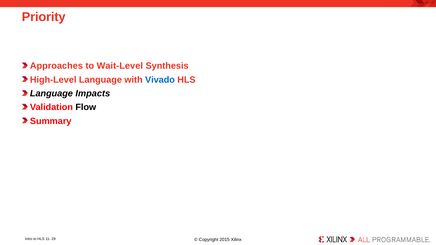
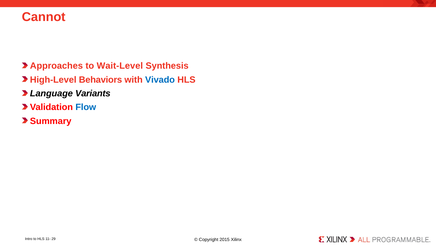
Priority: Priority -> Cannot (44, 17)
High-Level Language: Language -> Behaviors (101, 80)
Impacts: Impacts -> Variants (93, 94)
Flow colour: black -> blue (86, 107)
